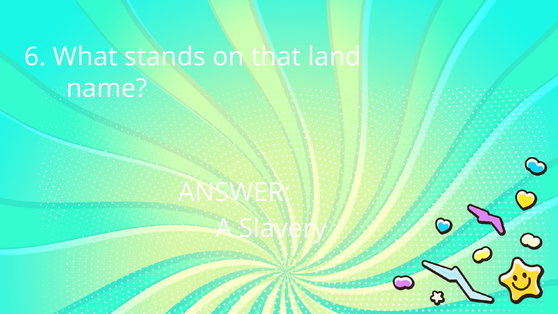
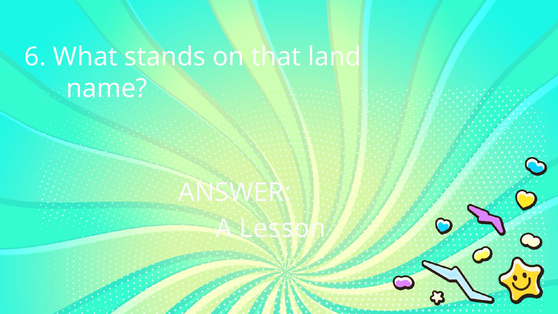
Slavery: Slavery -> Lesson (283, 228)
